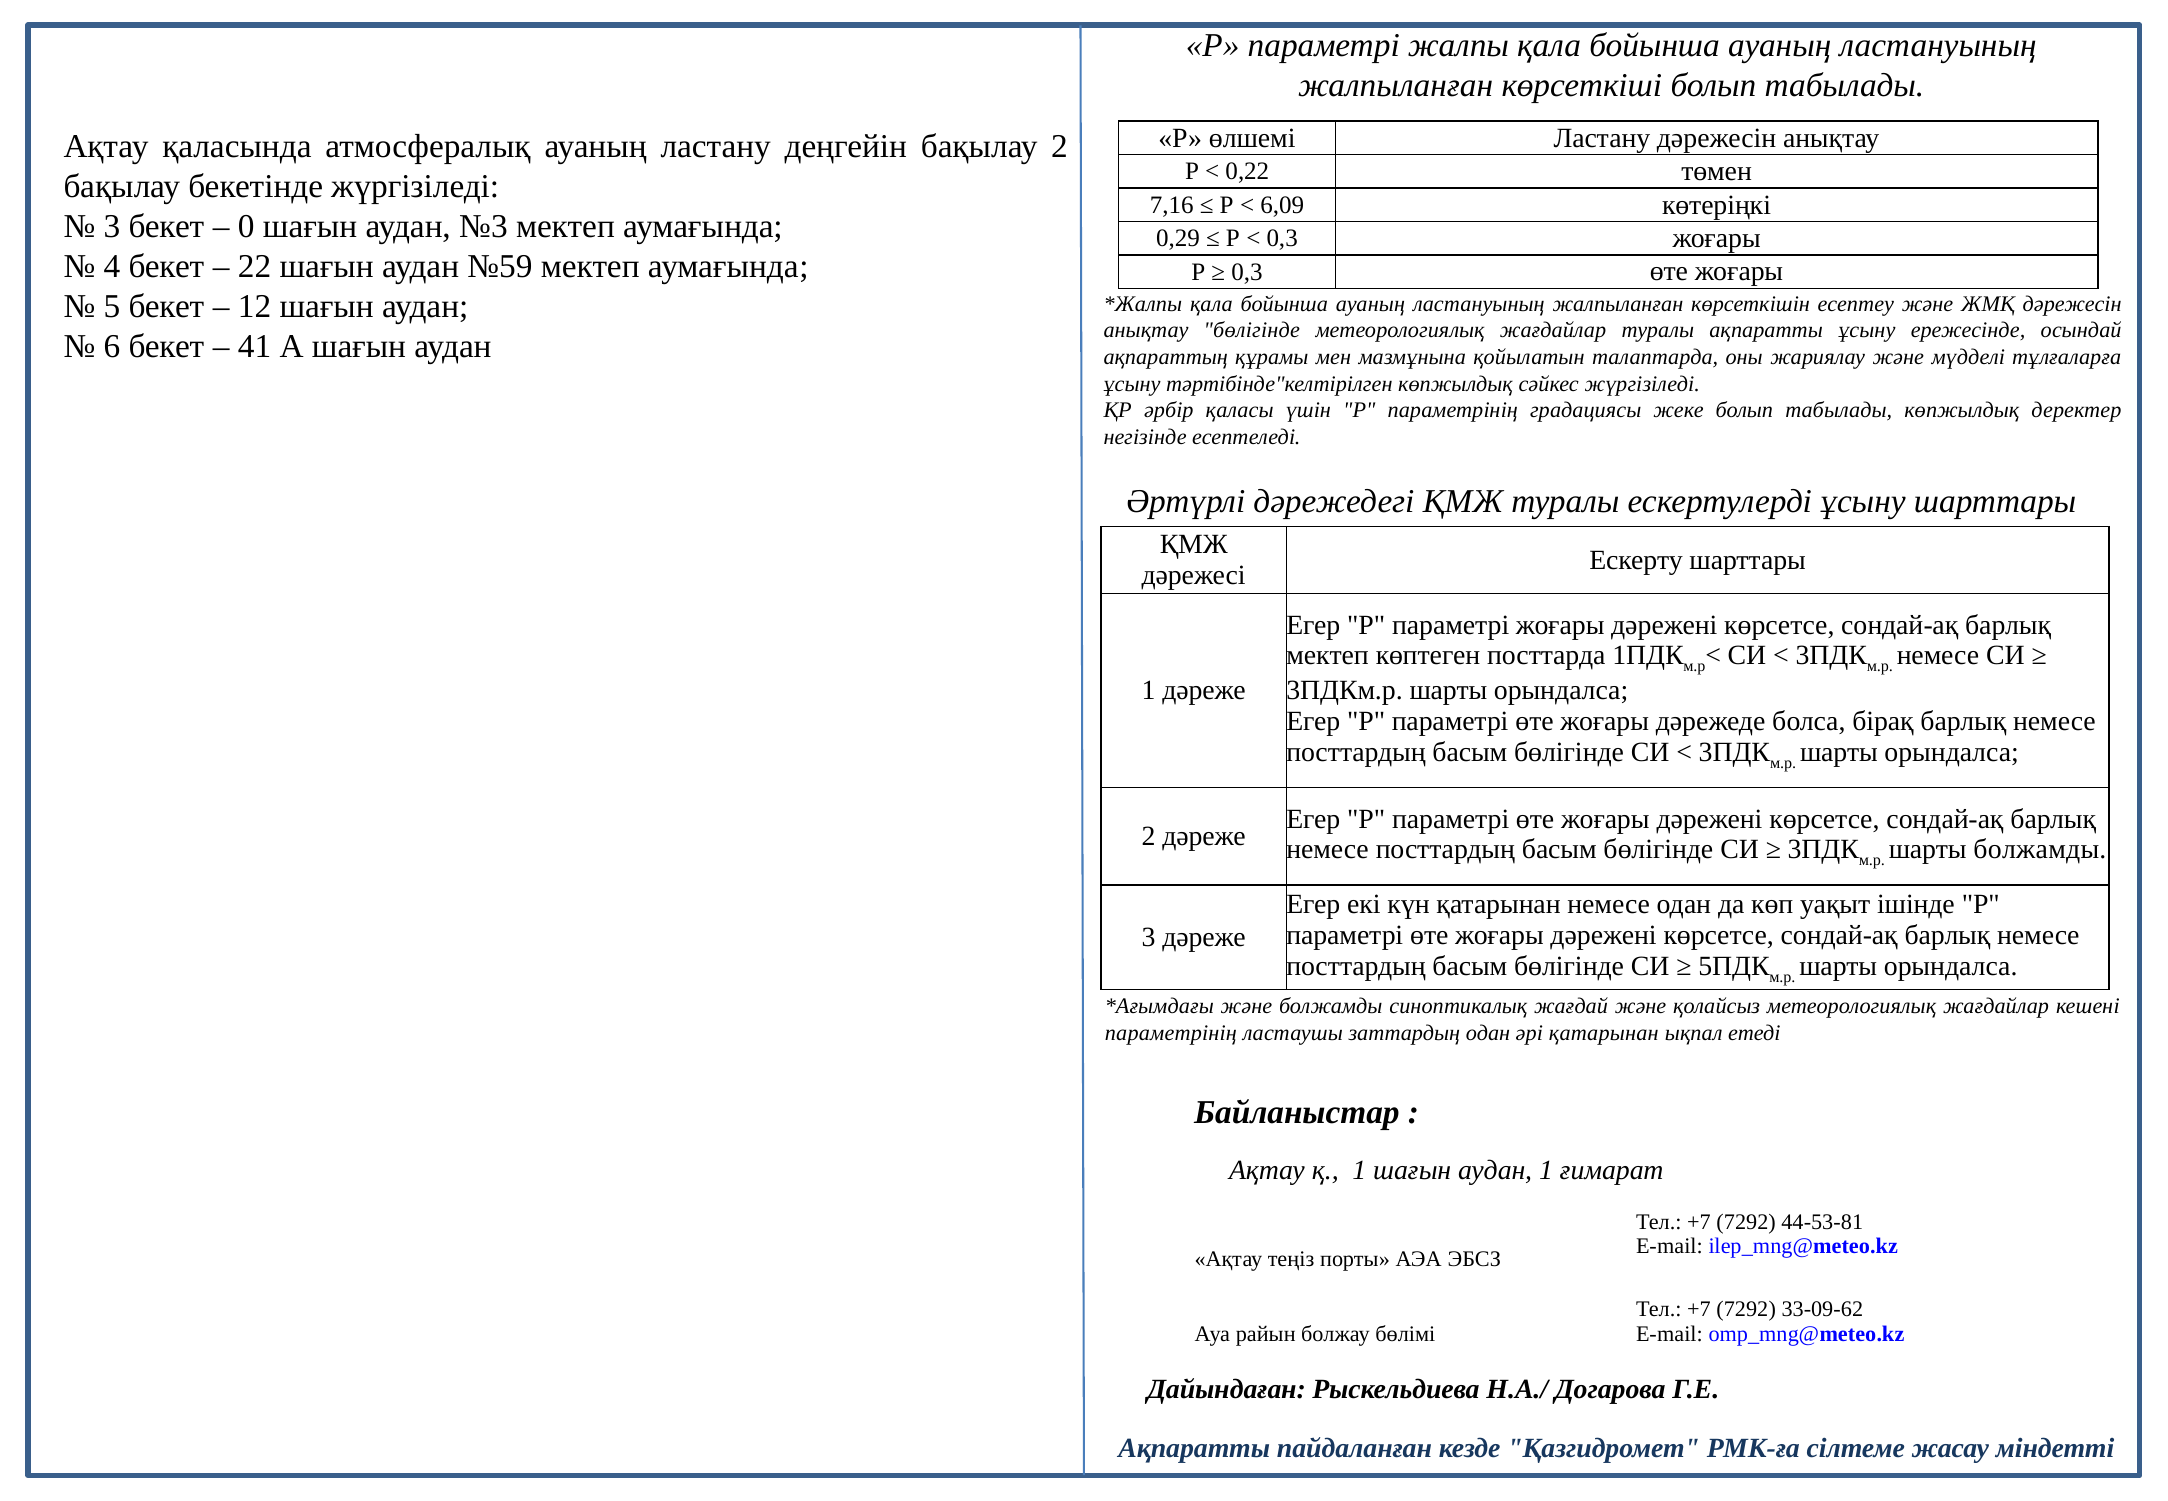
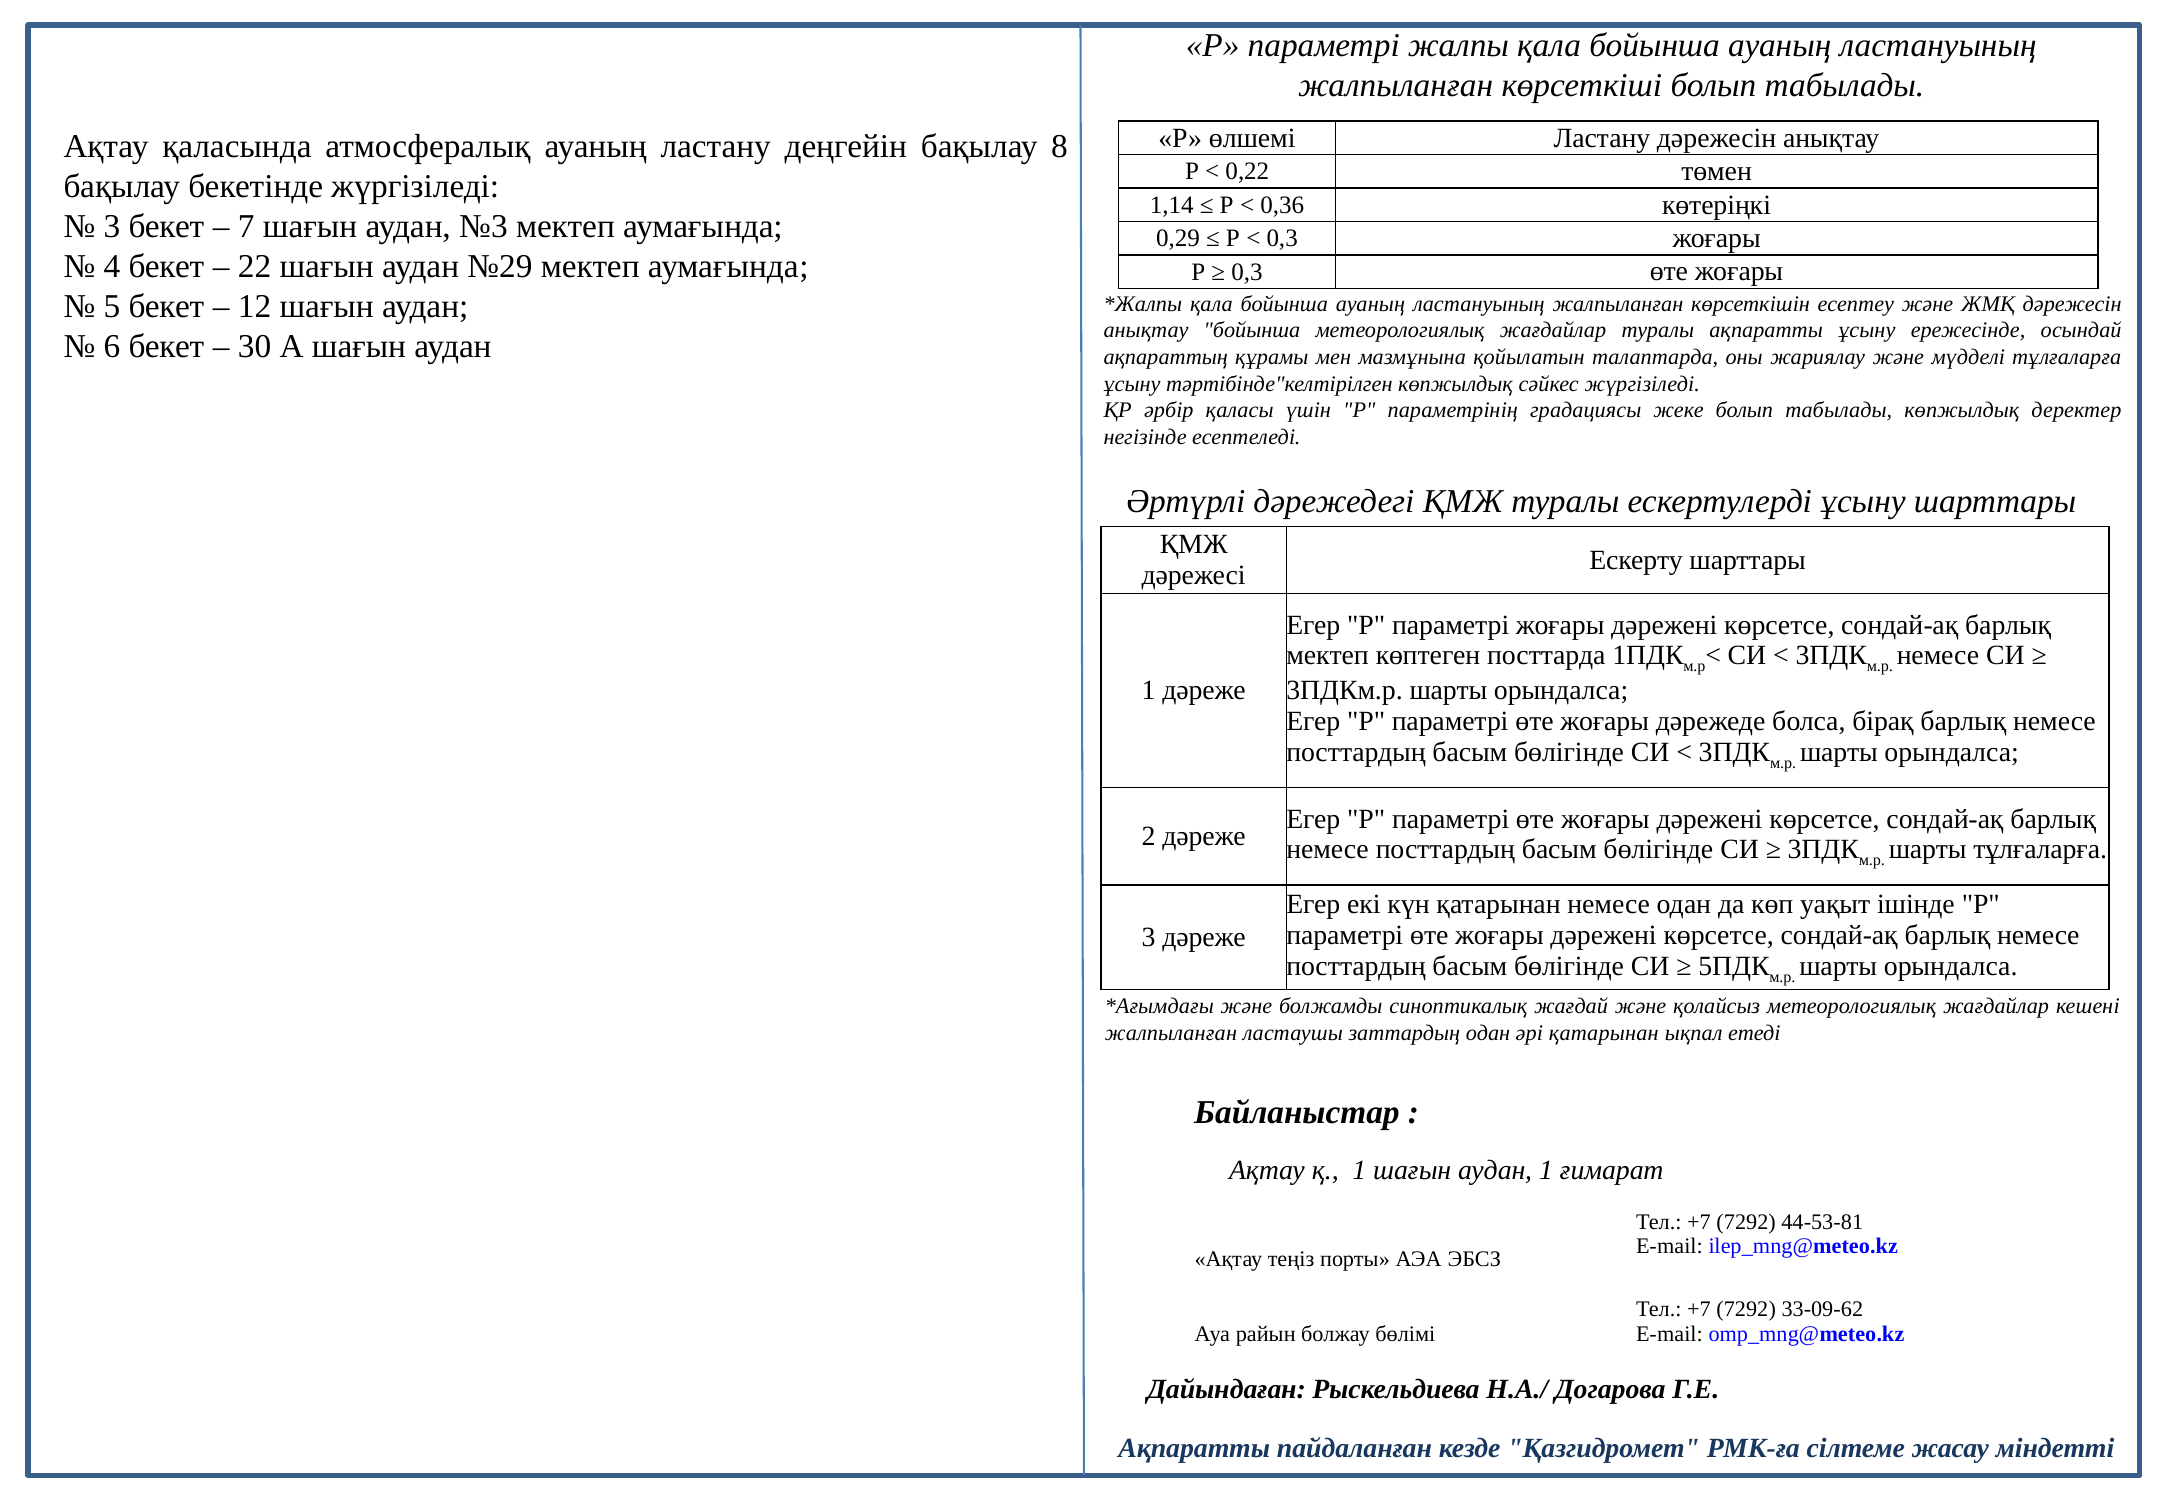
бақылау 2: 2 -> 8 (1060, 147)
7,16: 7,16 -> 1,14 (1172, 205)
6,09: 6,09 -> 0,36 (1282, 205)
0: 0 -> 7 (246, 227)
№59: №59 -> №29 (500, 267)
анықтау бөлігінде: бөлігінде -> бойынша (1252, 331)
41: 41 -> 30 (255, 347)
шарты болжамды: болжамды -> тұлғаларға (2040, 850)
параметрінің: параметрінің -> жалпыланған (1171, 1033)
